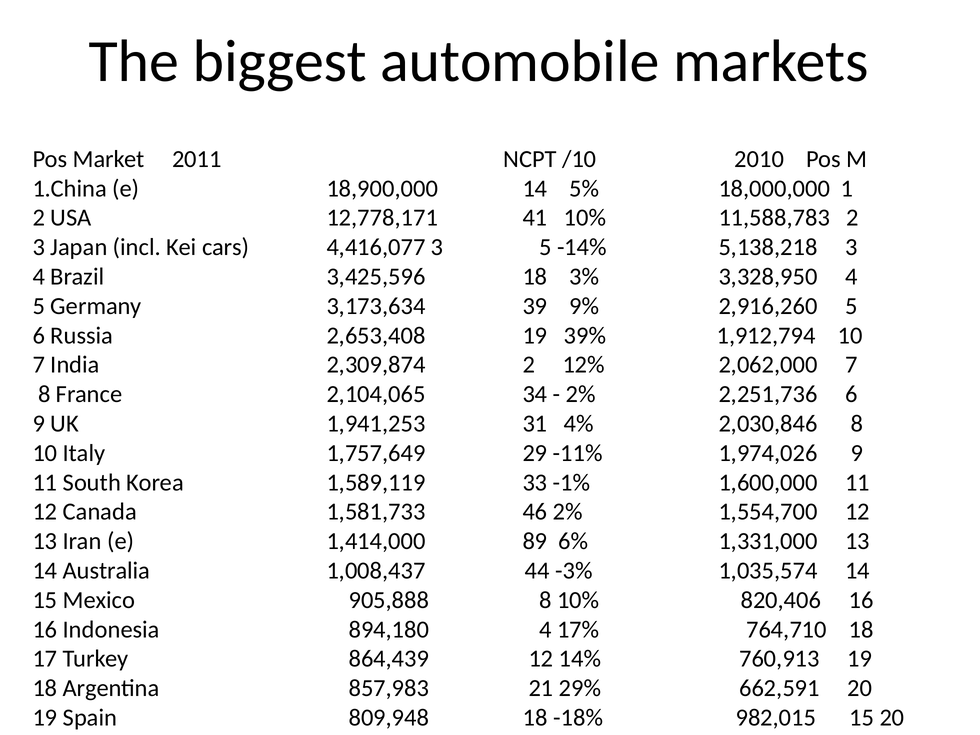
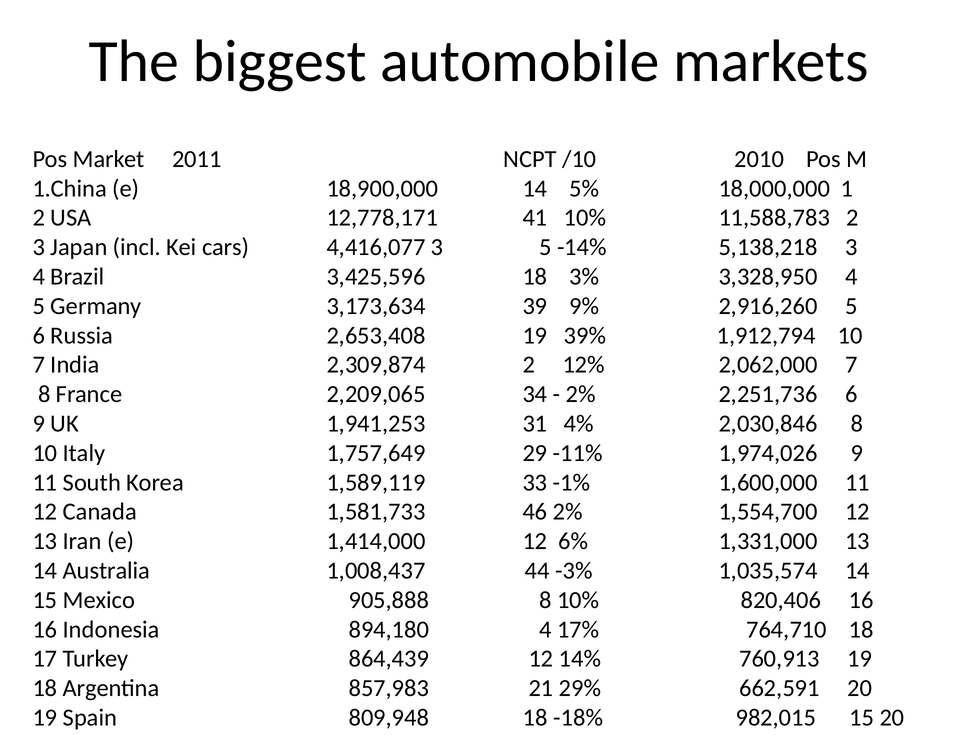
2,104,065: 2,104,065 -> 2,209,065 (376, 394)
1,414,000 89: 89 -> 12 (535, 541)
